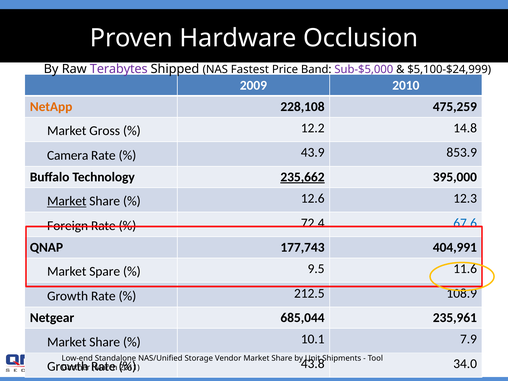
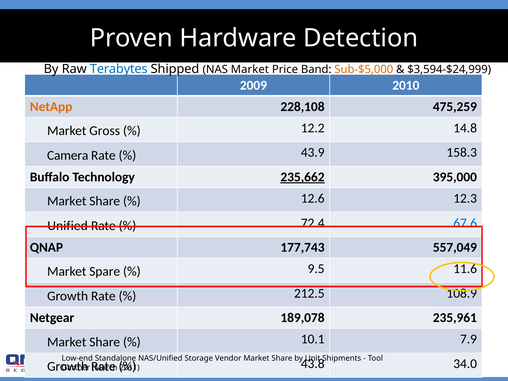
Occlusion: Occlusion -> Detection (361, 38)
Terabytes colour: purple -> blue (119, 69)
NAS Fastest: Fastest -> Market (250, 69)
Sub-$5,000 colour: purple -> orange (364, 69)
$5,100-$24,999: $5,100-$24,999 -> $3,594-$24,999 (449, 69)
853.9: 853.9 -> 158.3 (462, 153)
Market underline: present -> none (67, 201)
Foreign: Foreign -> Unified (68, 226)
404,991: 404,991 -> 557,049 (455, 247)
685,044: 685,044 -> 189,078 (302, 318)
